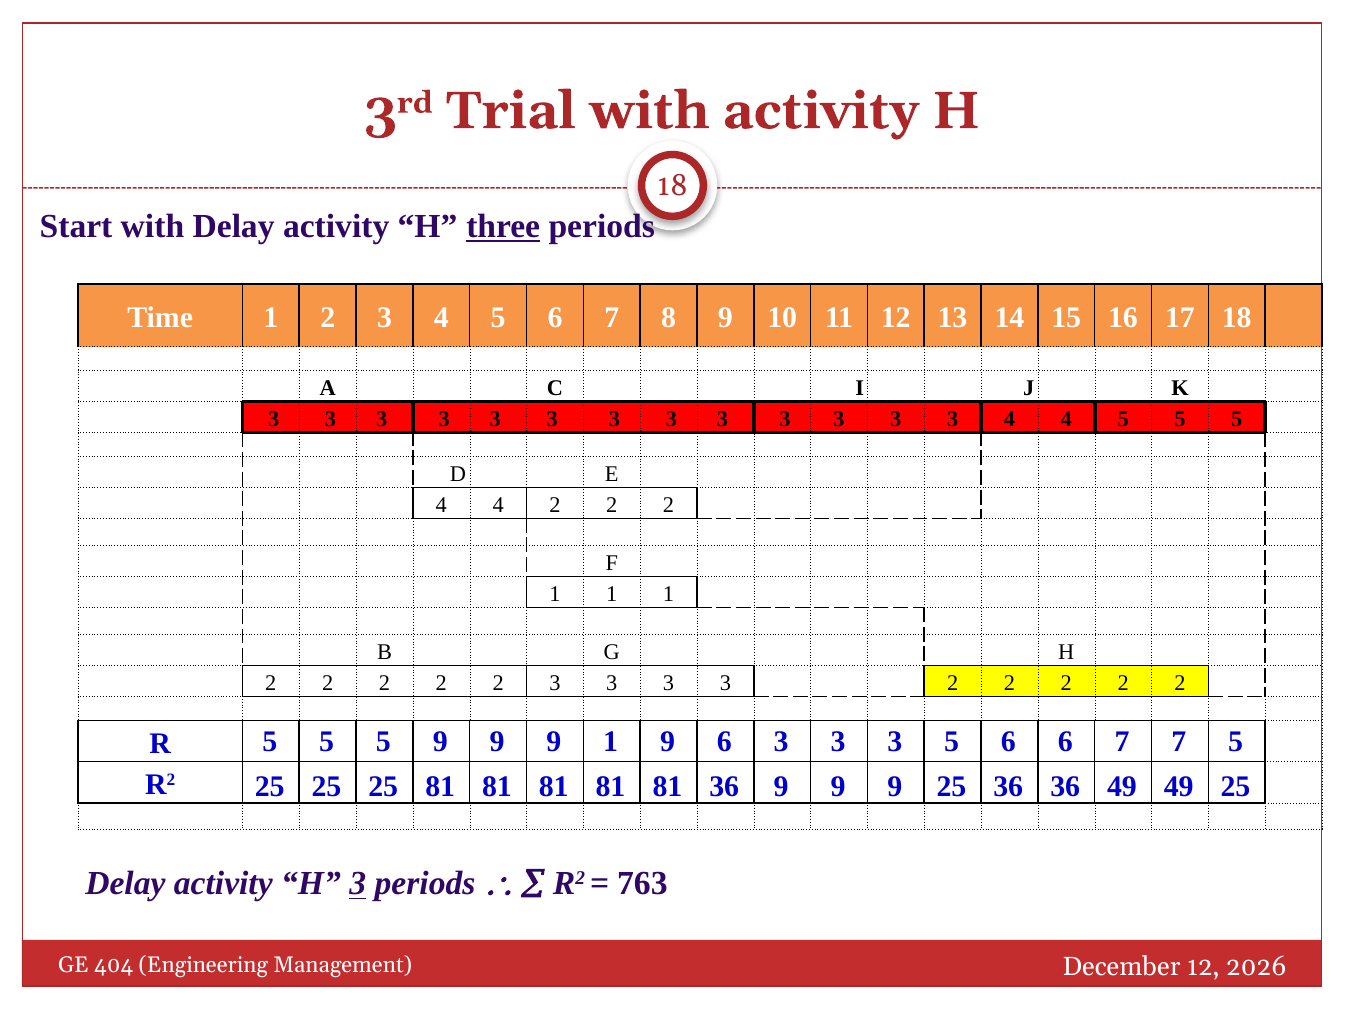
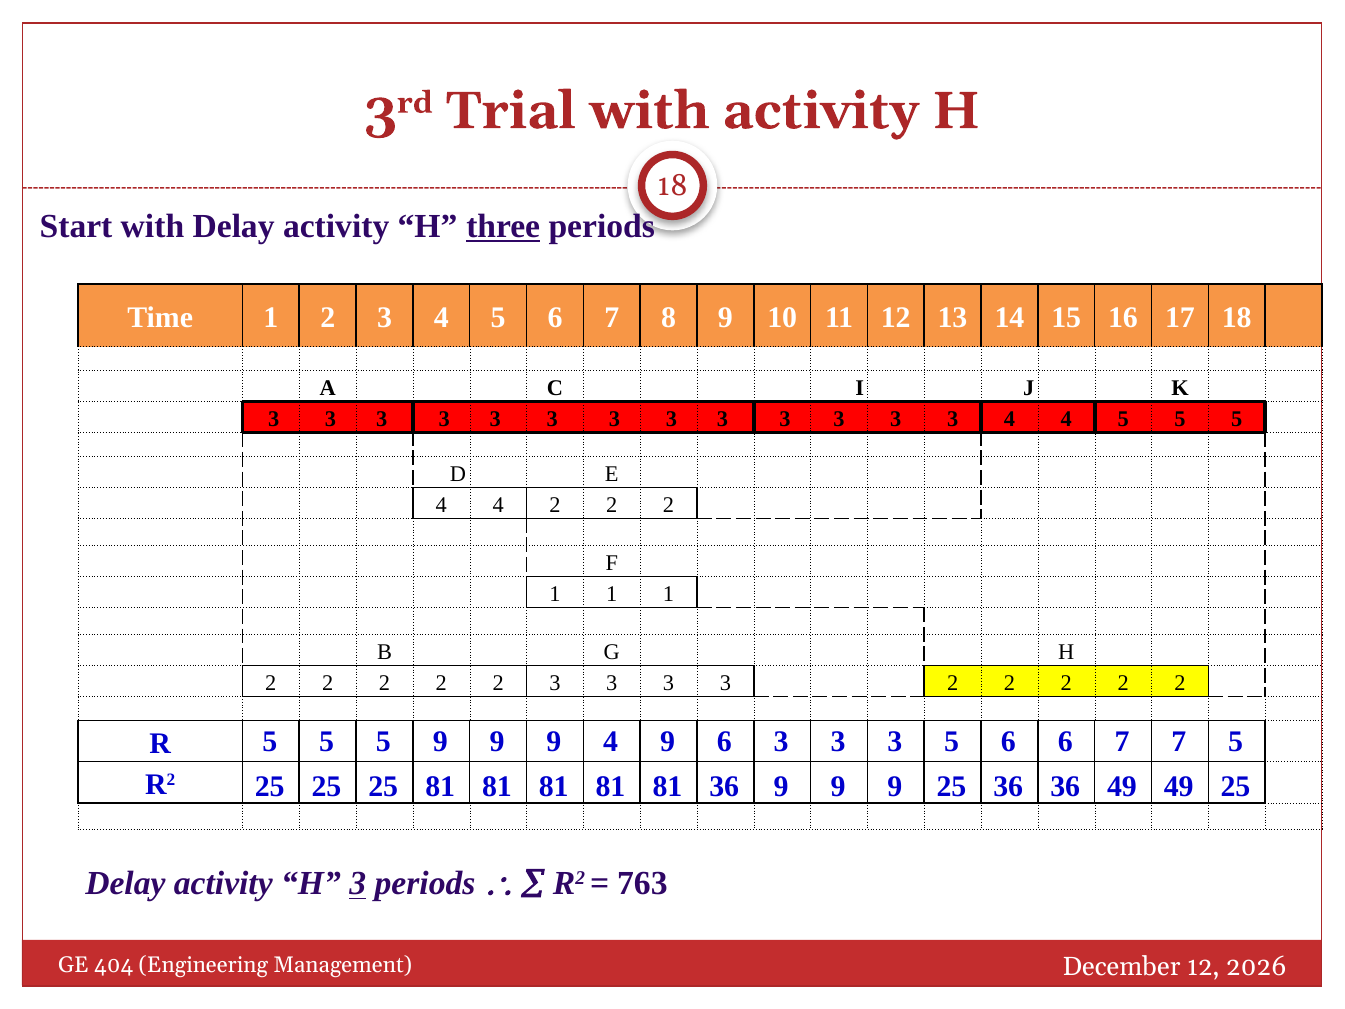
9 1: 1 -> 4 (611, 741)
